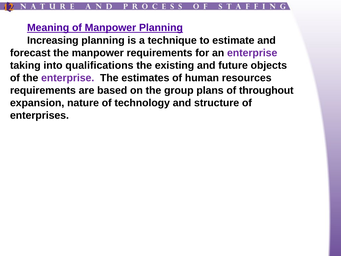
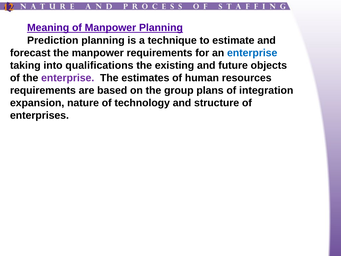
Increasing: Increasing -> Prediction (53, 40)
enterprise colour: purple -> blue (252, 53)
throughout: throughout -> integration (266, 90)
